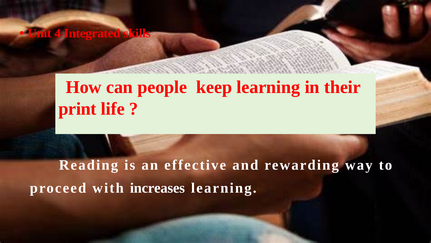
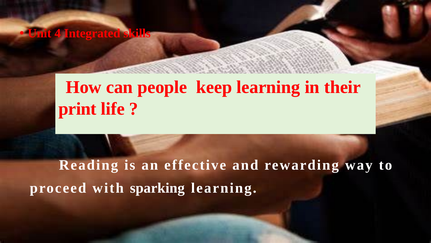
increases: increases -> sparking (157, 188)
